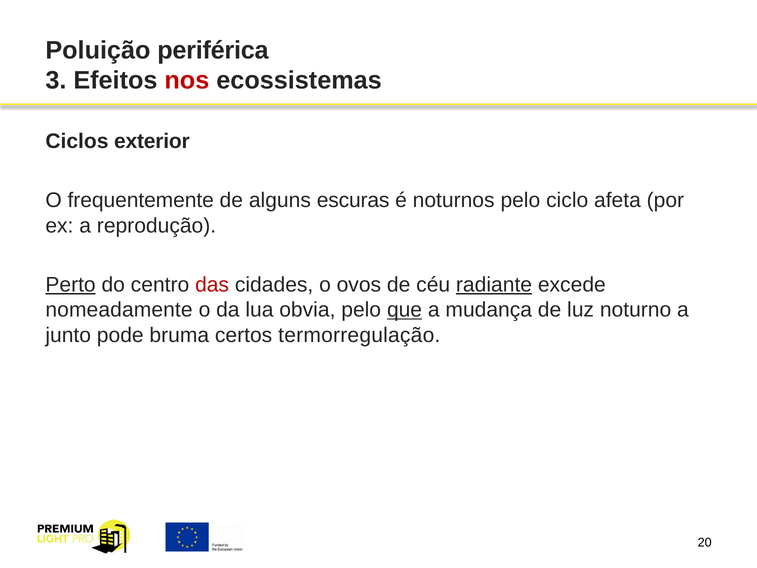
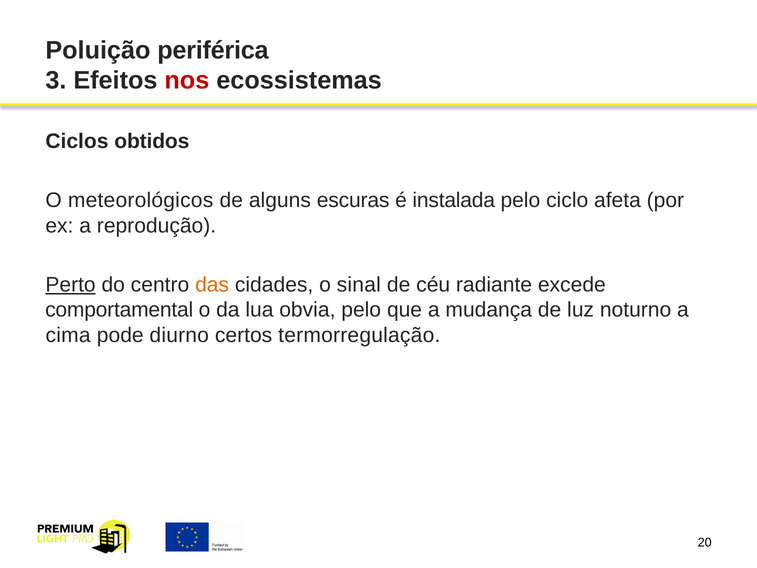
exterior: exterior -> obtidos (152, 141)
frequentemente: frequentemente -> meteorológicos (141, 200)
noturnos: noturnos -> instalada (454, 200)
das colour: red -> orange (212, 285)
ovos: ovos -> sinal (359, 285)
radiante underline: present -> none (494, 285)
nomeadamente: nomeadamente -> comportamental (119, 310)
que underline: present -> none (405, 310)
junto: junto -> cima (68, 335)
bruma: bruma -> diurno (179, 335)
